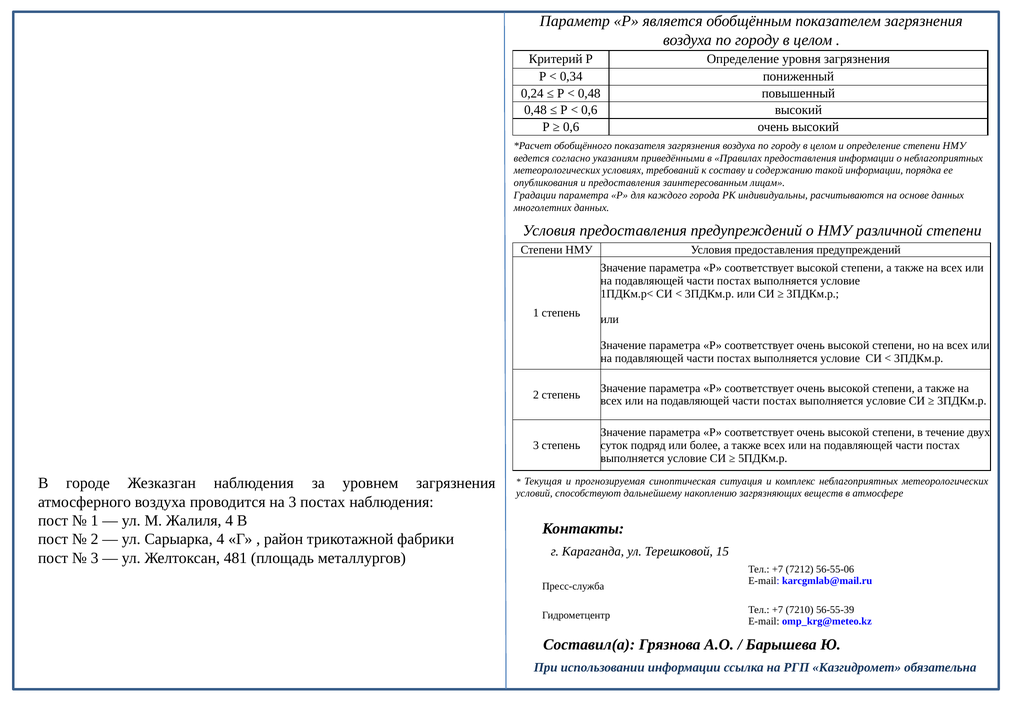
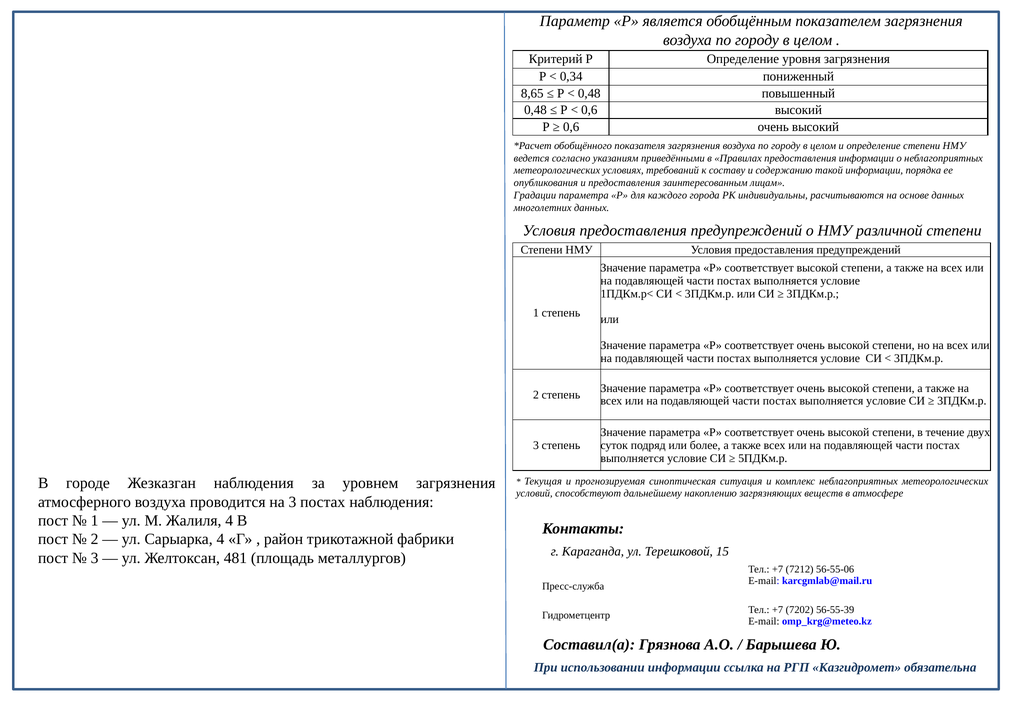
0,24: 0,24 -> 8,65 (532, 93)
7210: 7210 -> 7202 (800, 609)
